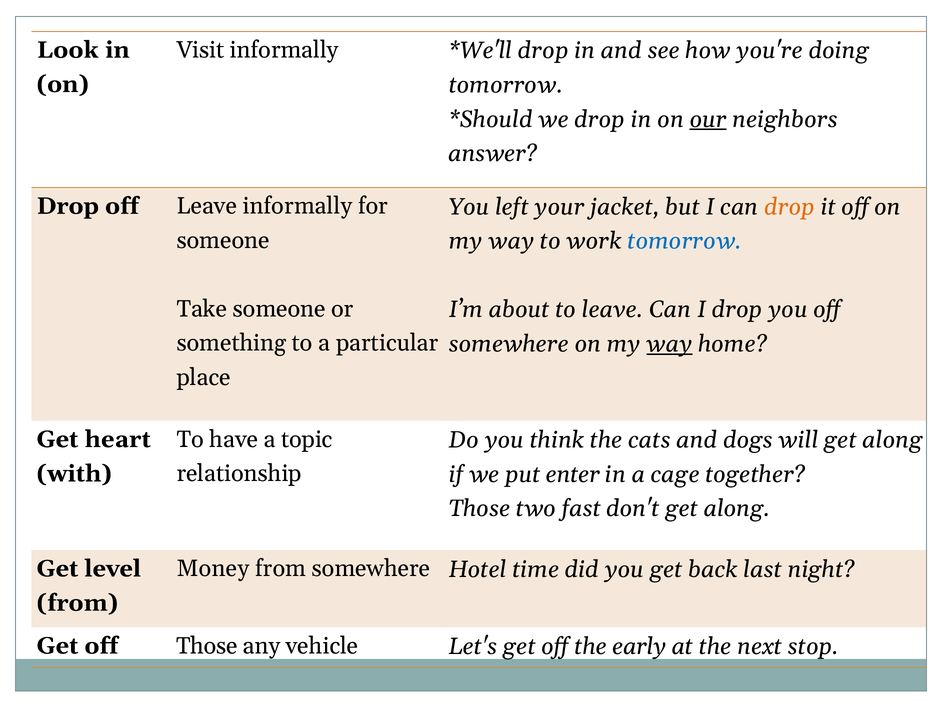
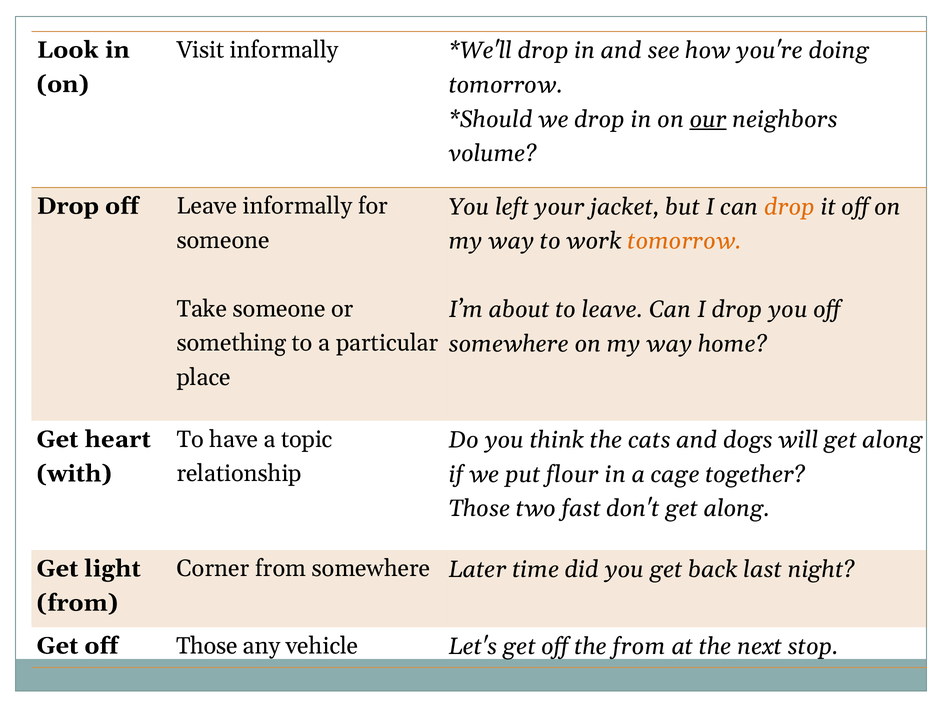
answer: answer -> volume (493, 154)
tomorrow colour: blue -> orange (685, 241)
way underline: present -> none (669, 344)
enter: enter -> flour (573, 475)
level: level -> light (113, 569)
Money: Money -> Corner (213, 569)
Hotel: Hotel -> Later (478, 570)
the early: early -> from (639, 647)
